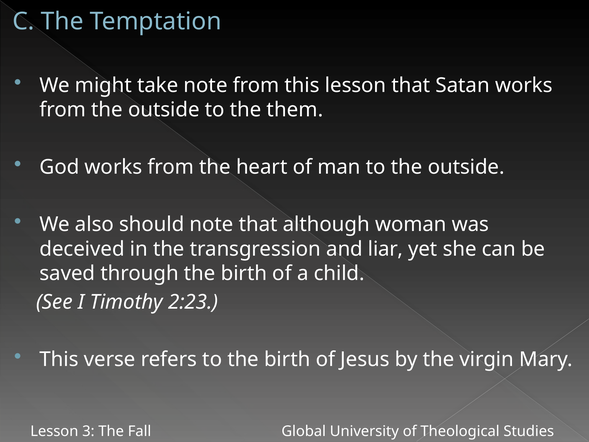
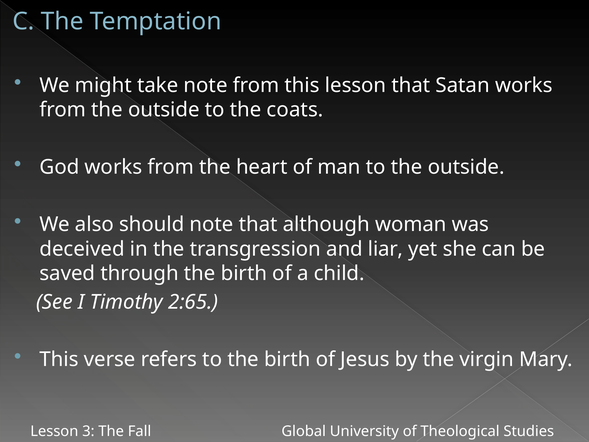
them: them -> coats (295, 110)
2:23: 2:23 -> 2:65 (193, 302)
